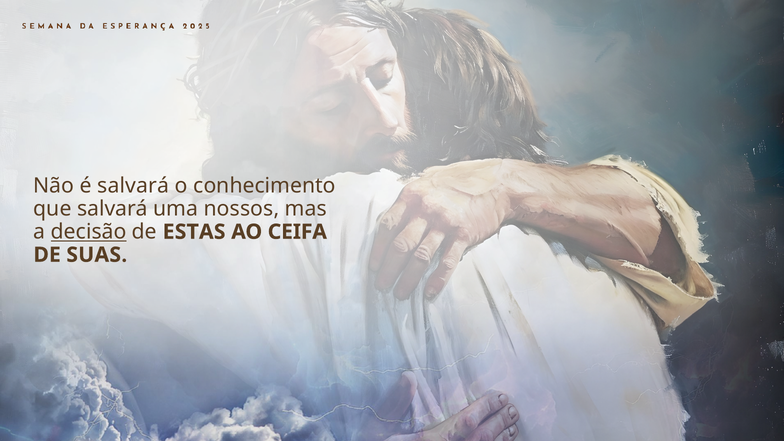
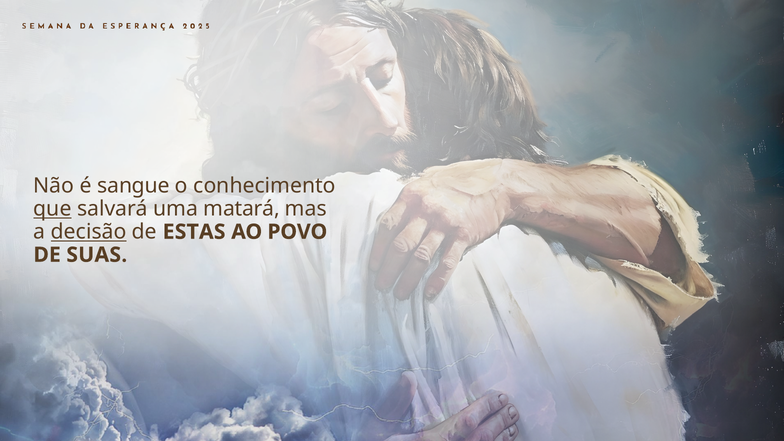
é salvará: salvará -> sangue (134, 186)
que underline: none -> present (52, 209)
nossos: nossos -> matará (242, 209)
CEIFA: CEIFA -> POVO (297, 232)
